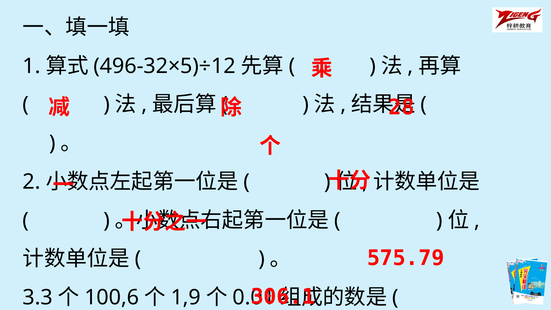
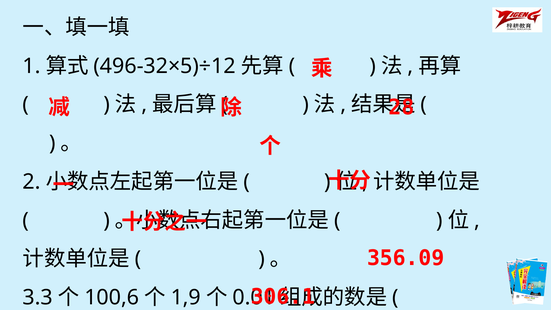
575.79: 575.79 -> 356.09 (406, 258)
